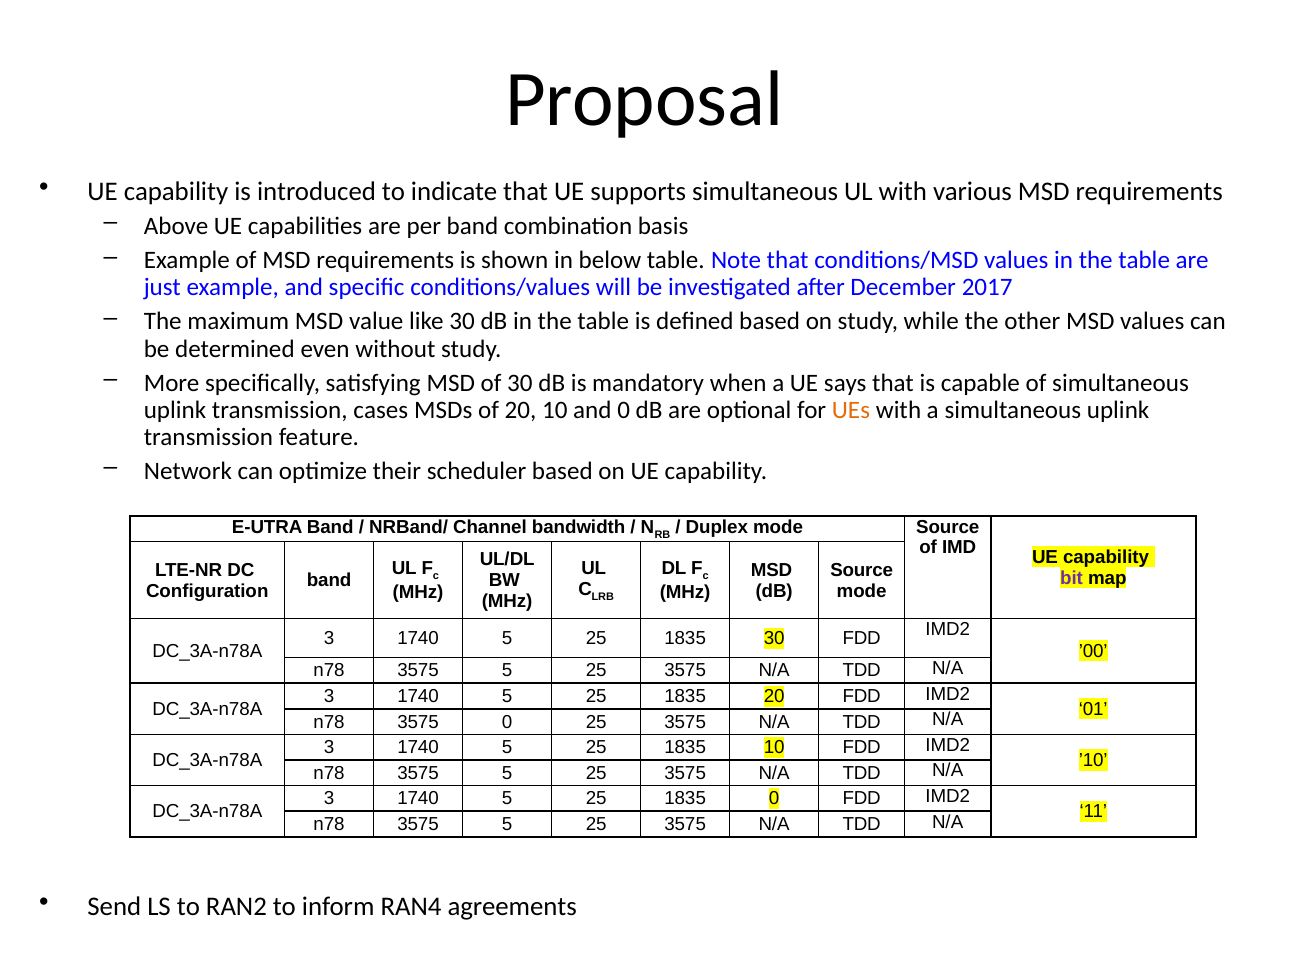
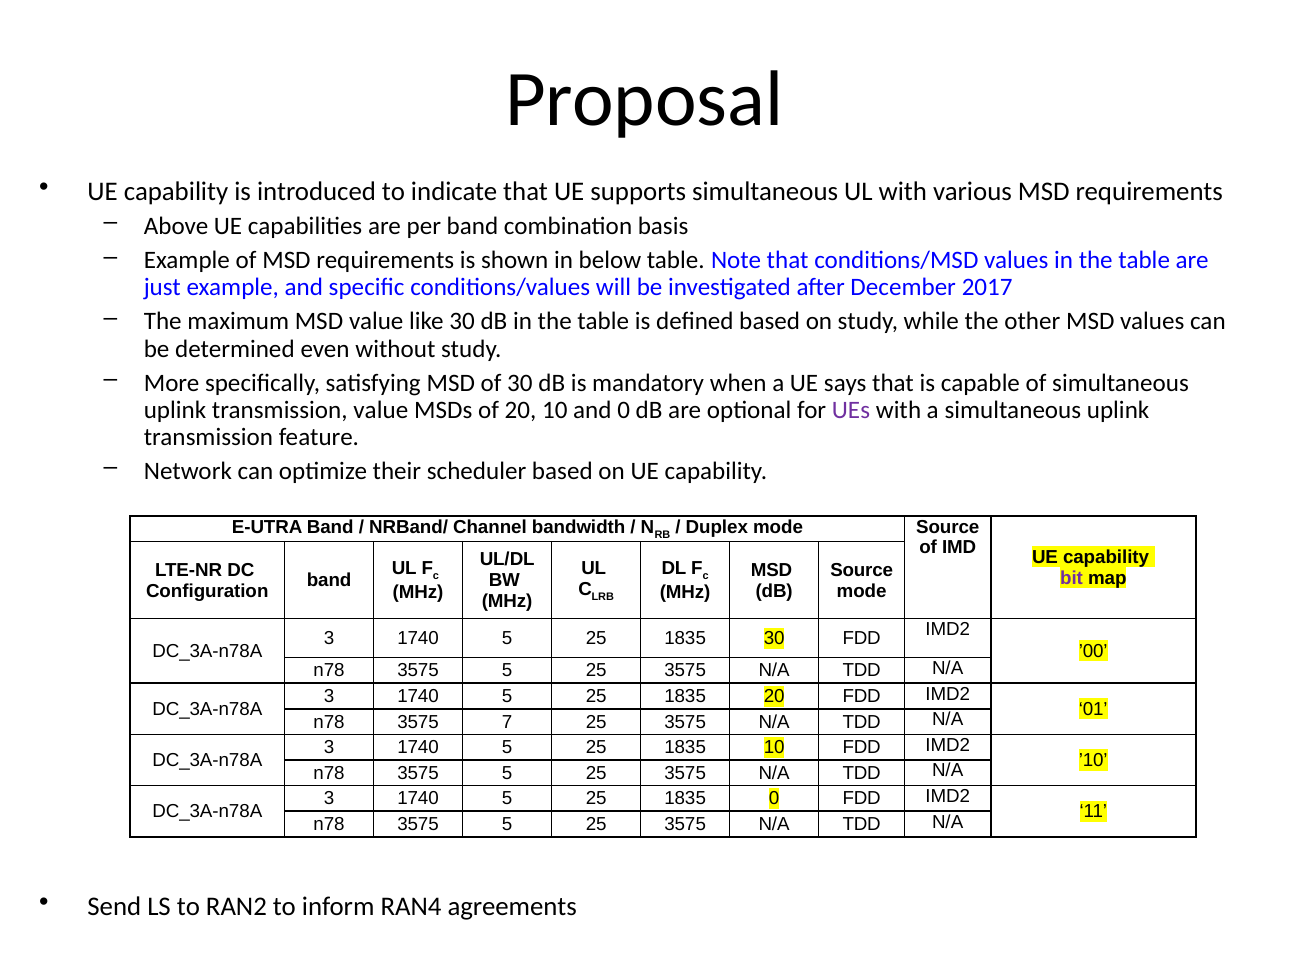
transmission cases: cases -> value (381, 410)
UEs colour: orange -> purple (851, 410)
3575 0: 0 -> 7 (507, 722)
